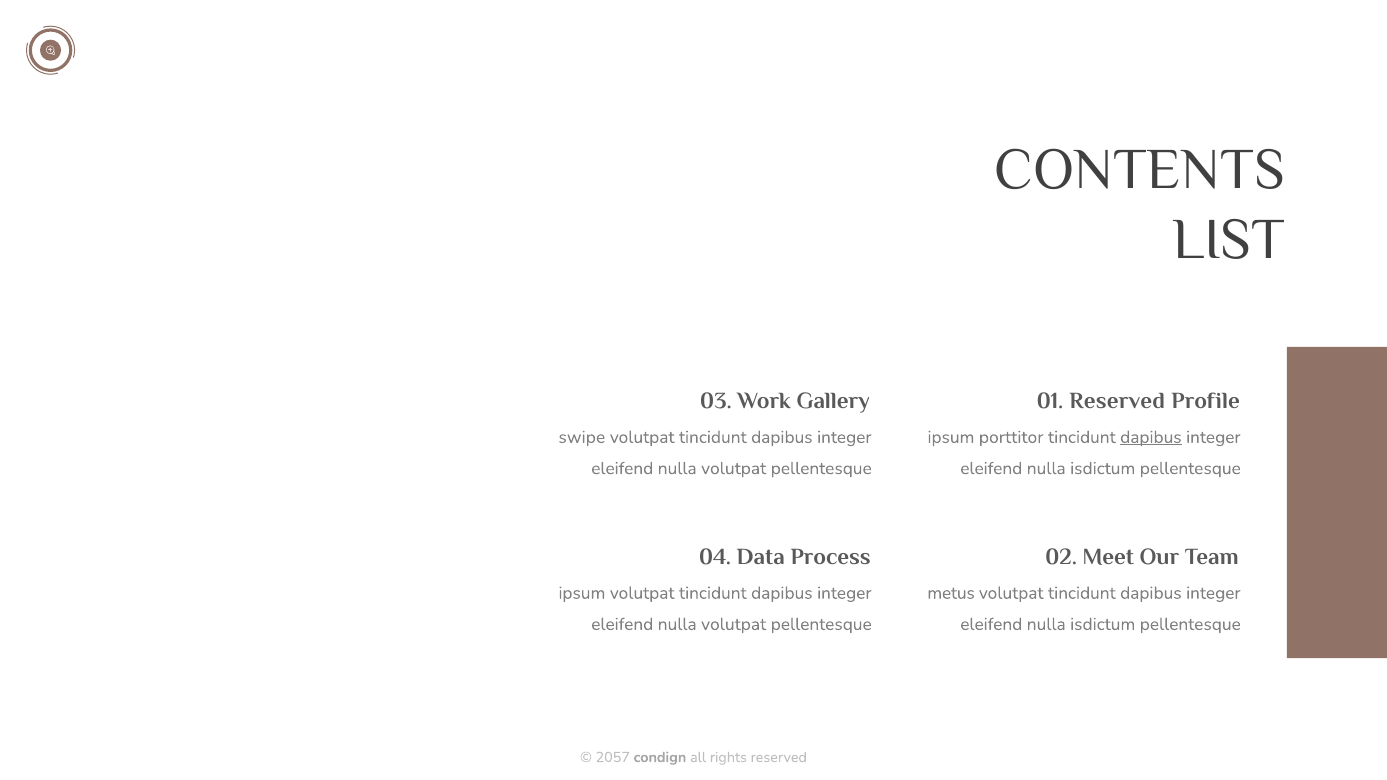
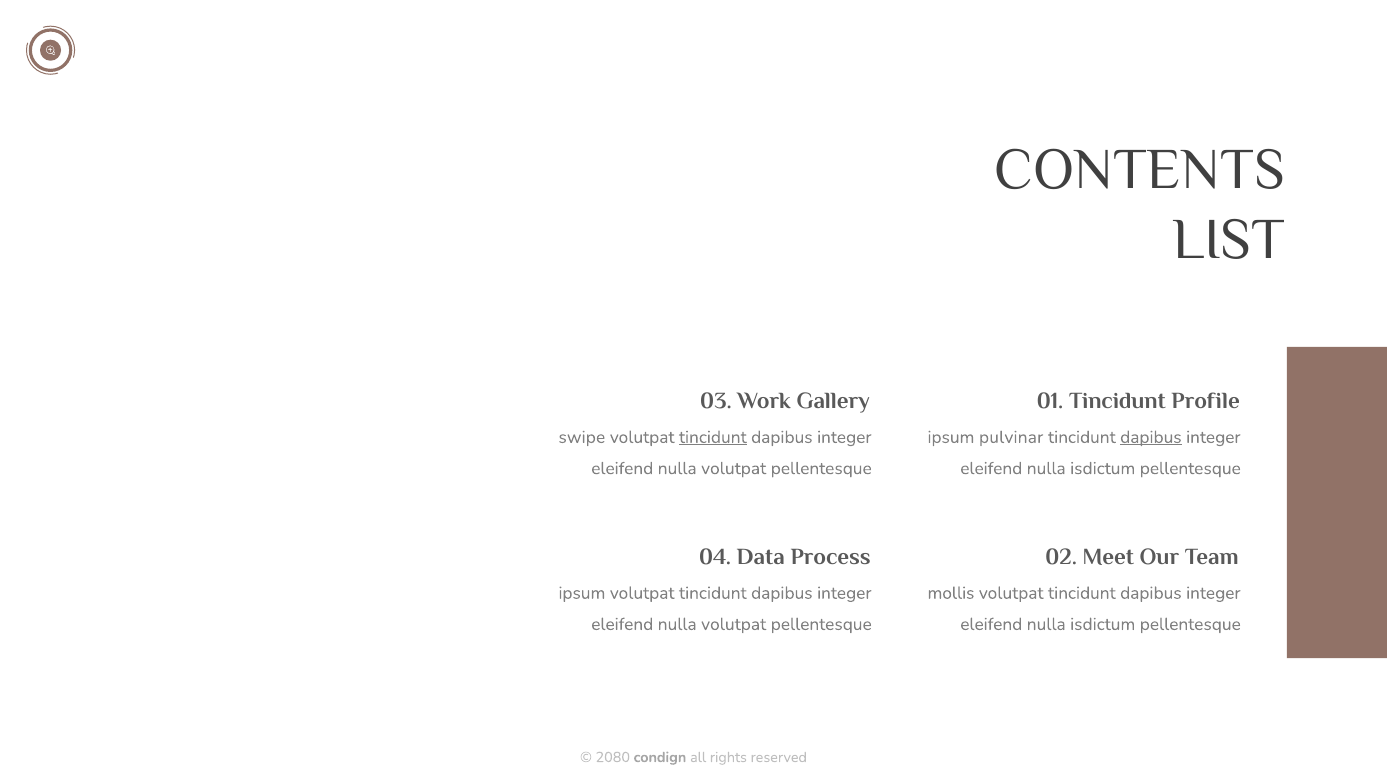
01 Reserved: Reserved -> Tincidunt (1117, 401)
tincidunt underline: none -> present (713, 437)
porttitor: porttitor -> pulvinar (1011, 437)
metus: metus -> mollis (951, 593)
2057: 2057 -> 2080 (613, 757)
